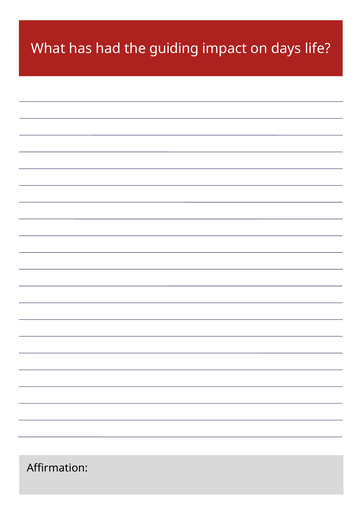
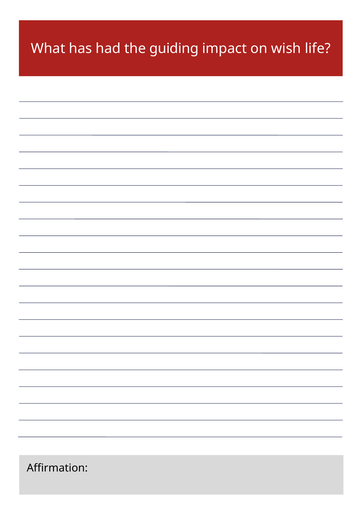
days: days -> wish (286, 49)
